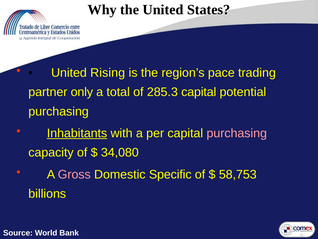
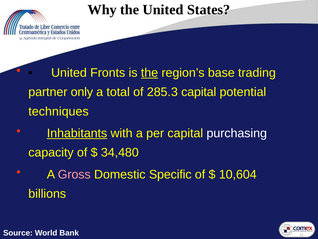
Rising: Rising -> Fronts (108, 73)
the underline: none -> present (149, 73)
pace: pace -> base (221, 73)
purchasing: purchasing -> techniques (59, 111)
purchasing colour: pink -> white (237, 133)
34,080: 34,080 -> 34,480 (120, 152)
58,753: 58,753 -> 10,604 (238, 174)
